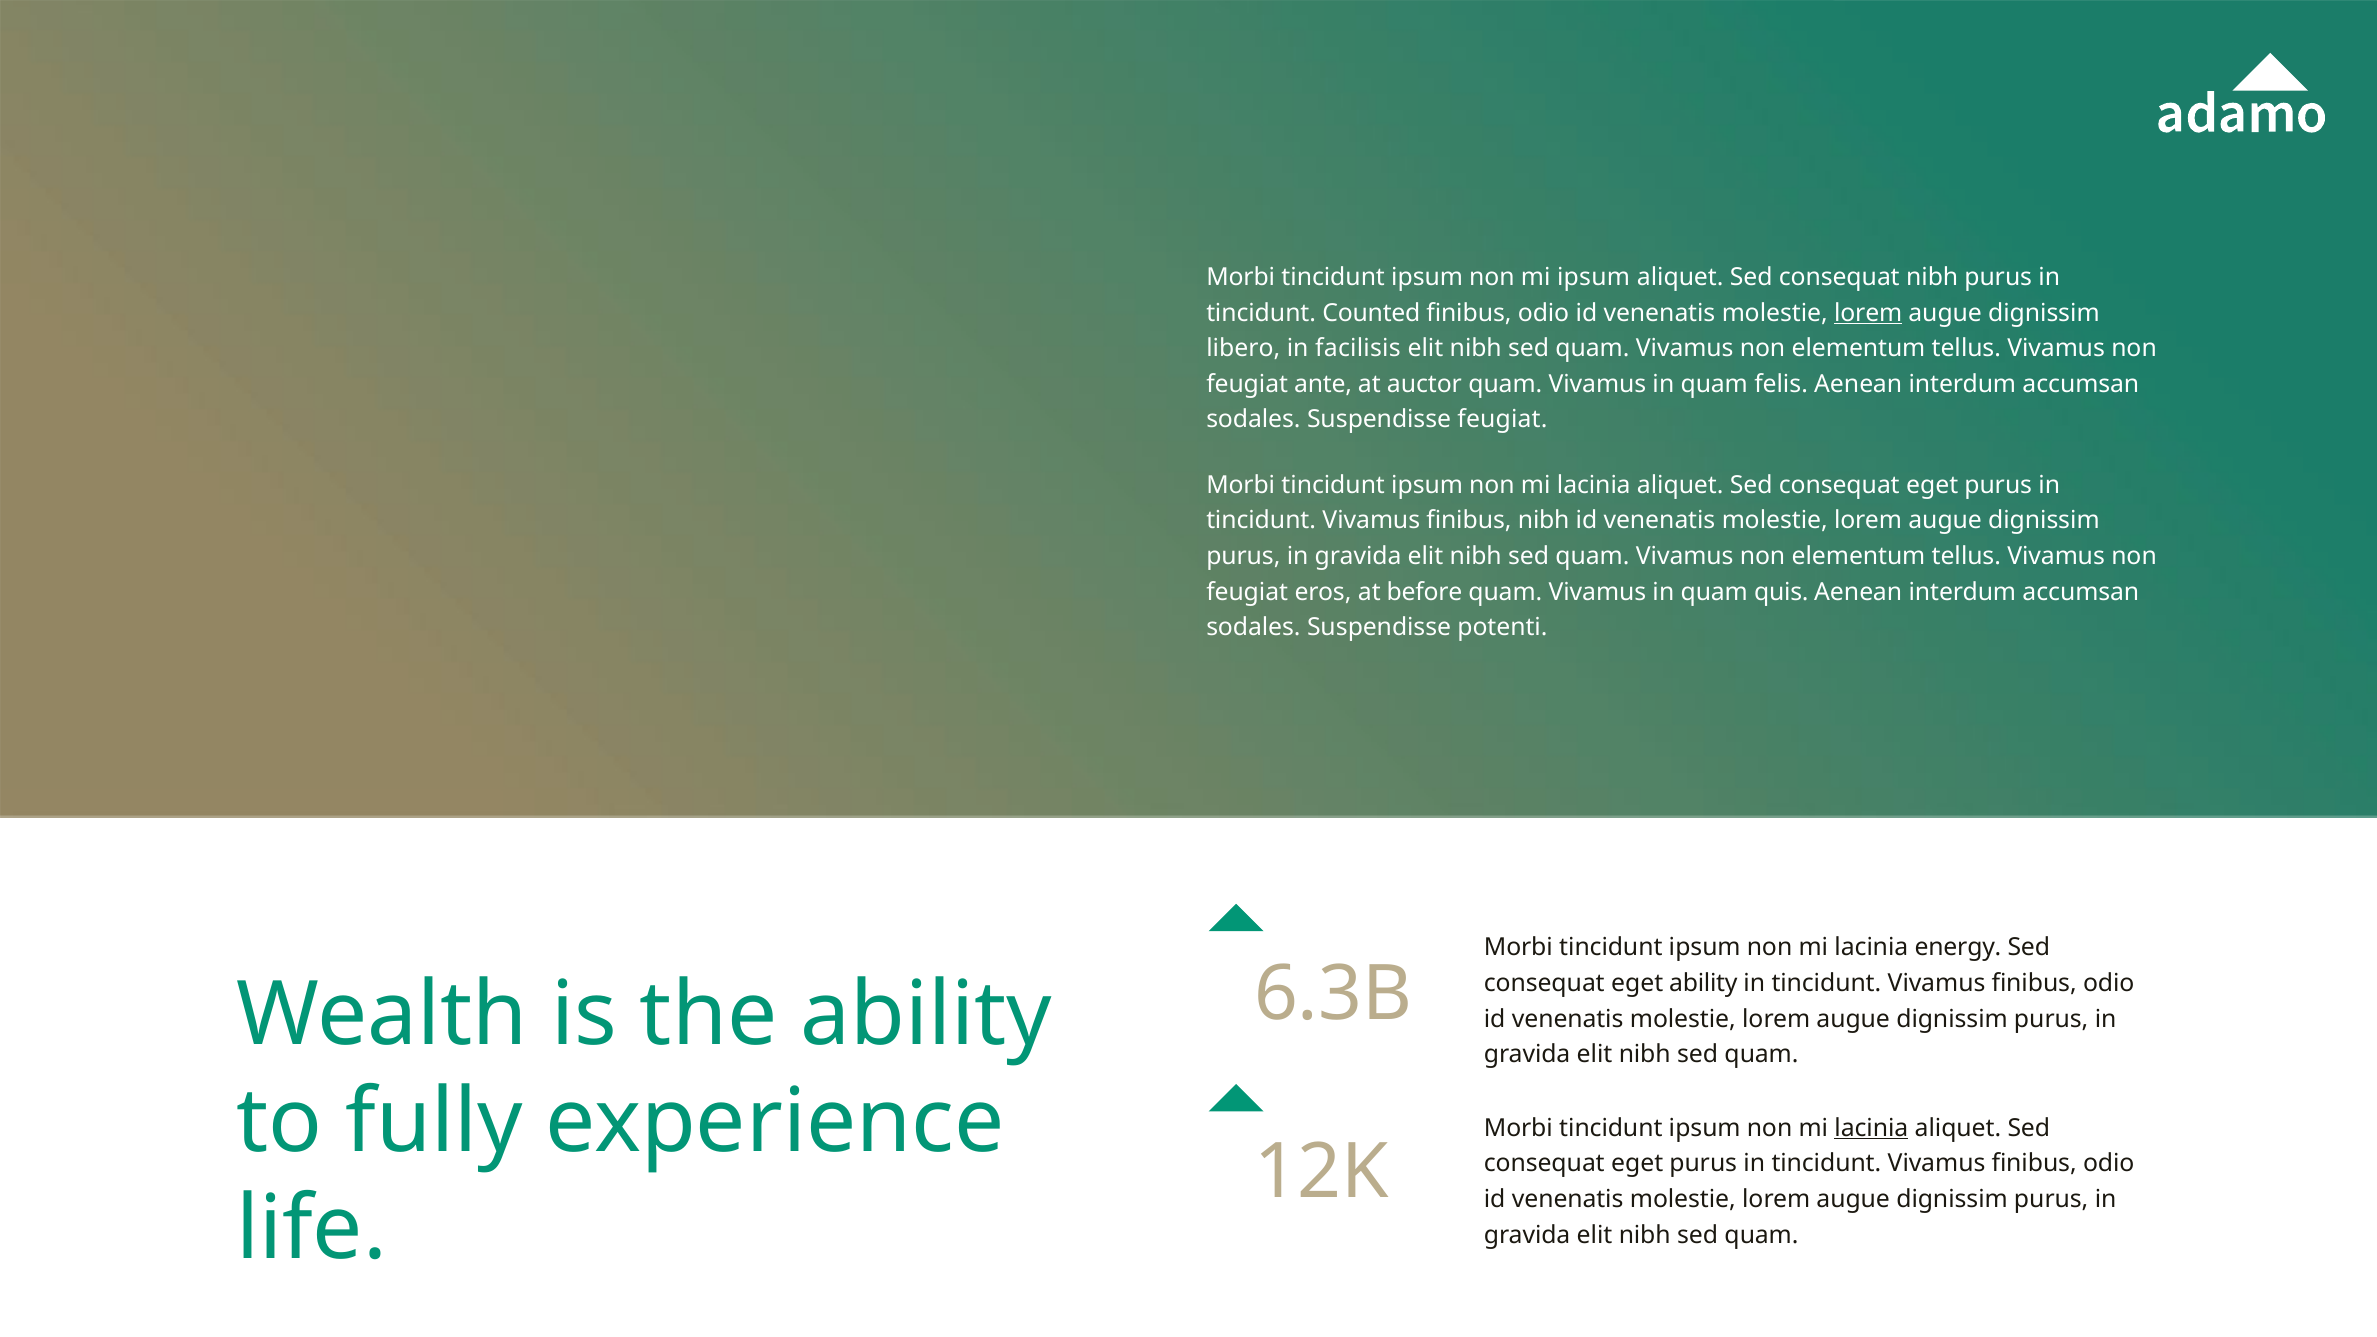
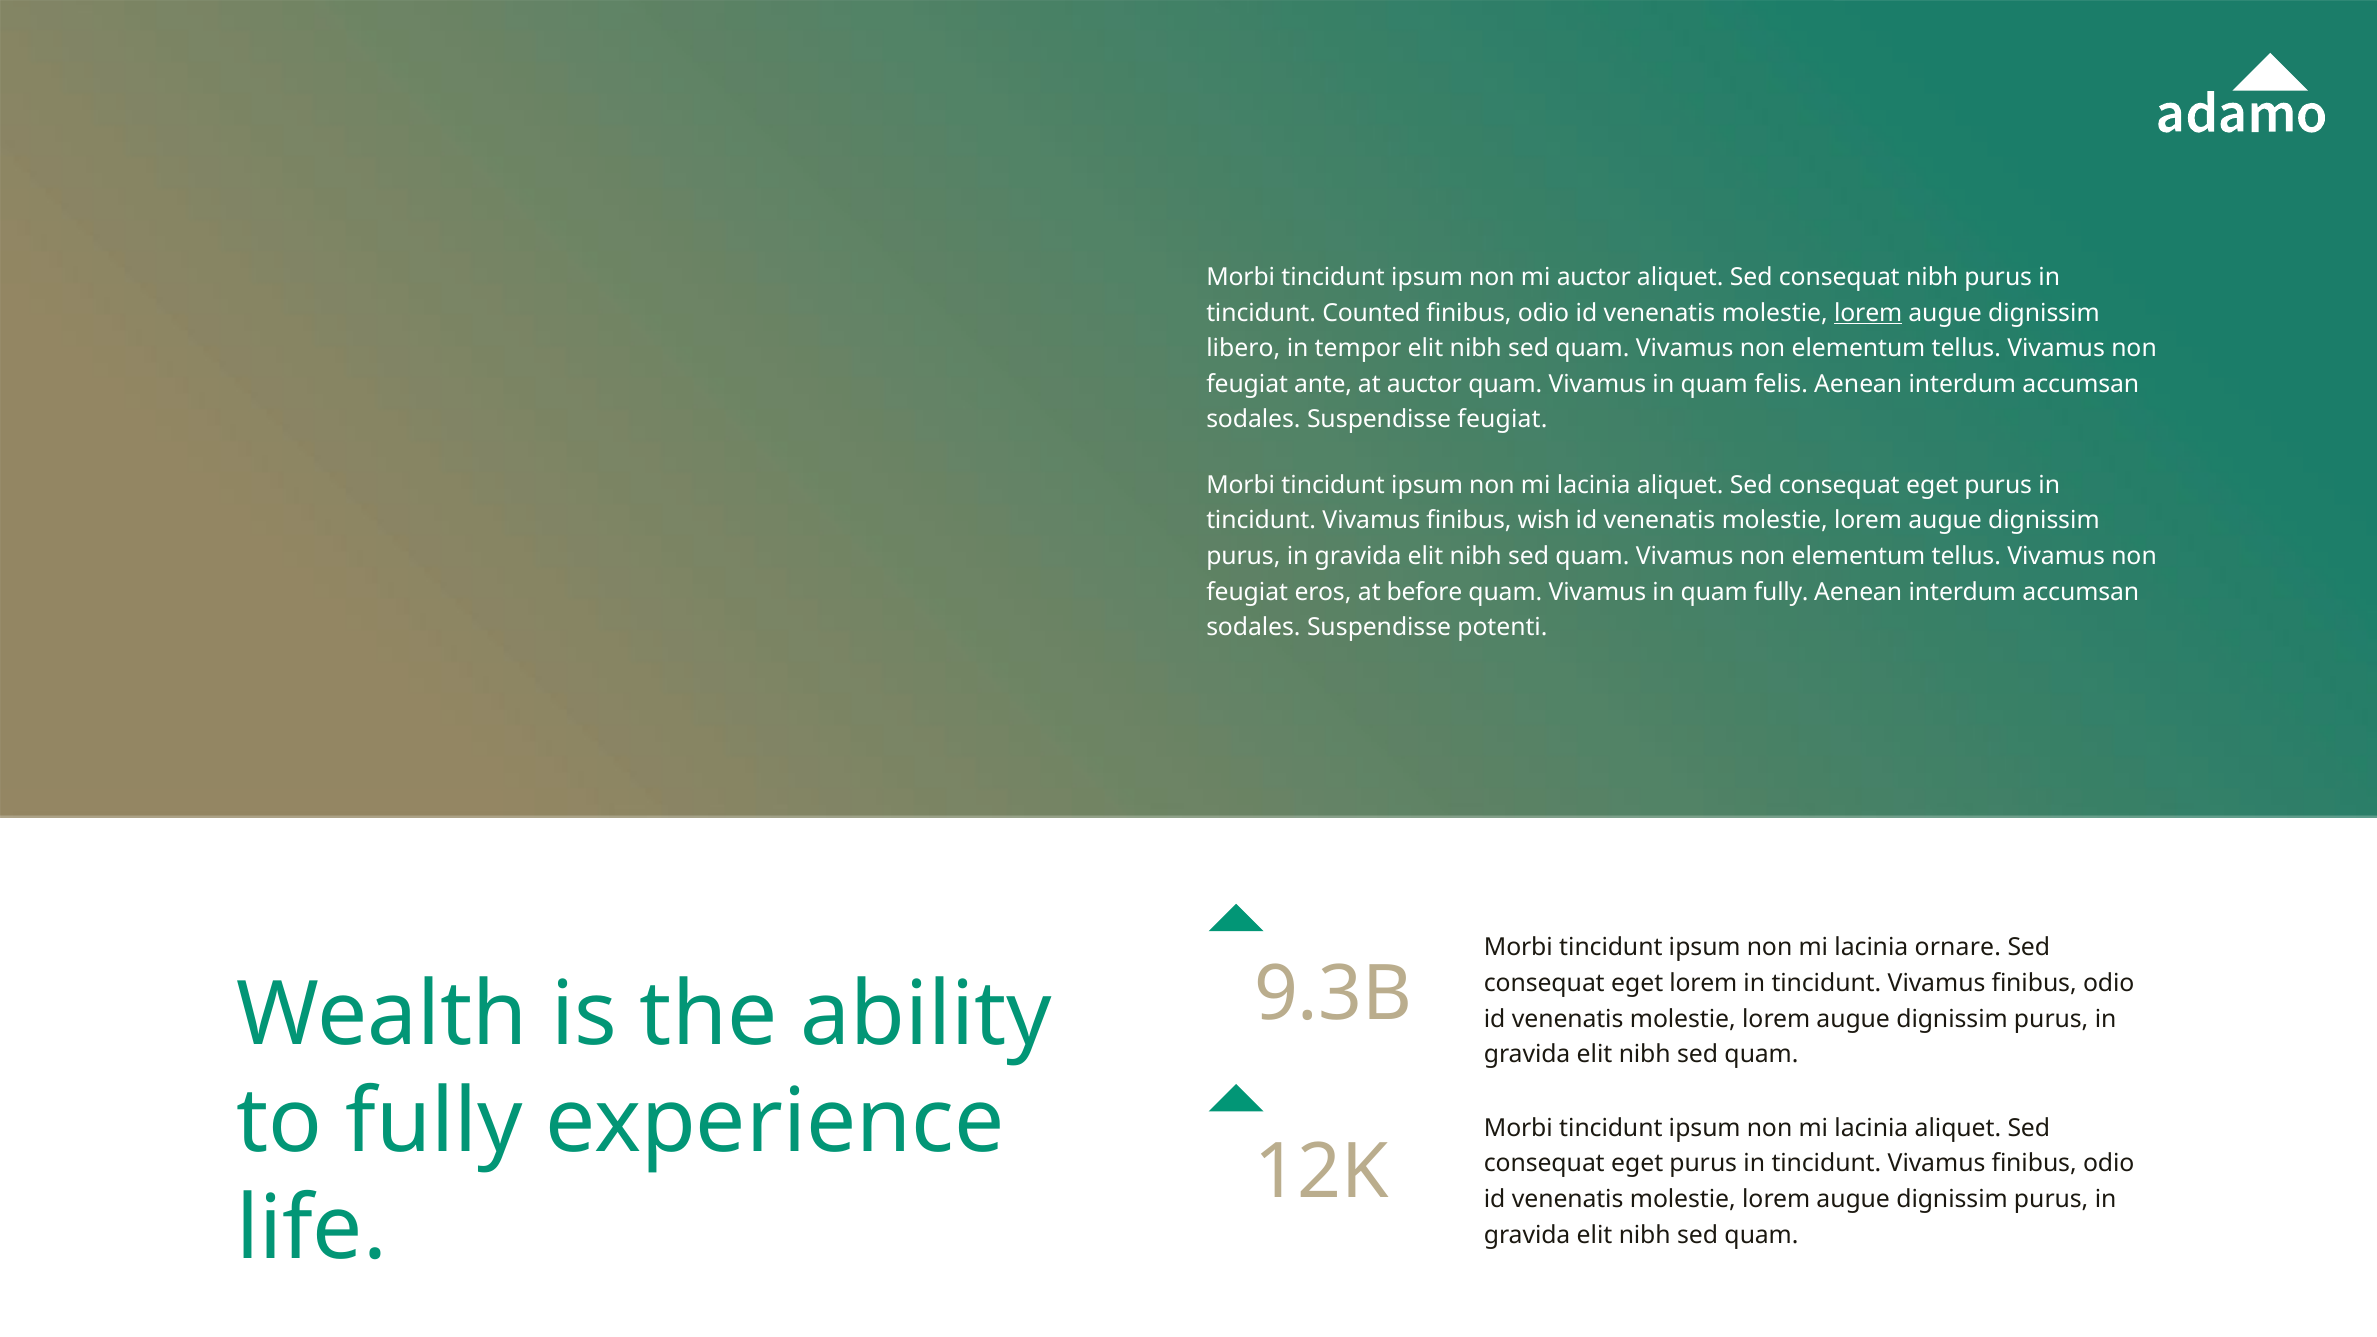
mi ipsum: ipsum -> auctor (1594, 277)
facilisis: facilisis -> tempor (1358, 349)
finibus nibh: nibh -> wish (1544, 521)
quam quis: quis -> fully (1781, 592)
energy: energy -> ornare (1958, 948)
6.3B: 6.3B -> 9.3B (1333, 995)
eget ability: ability -> lorem (1703, 983)
lacinia underline: present -> none (1871, 1128)
